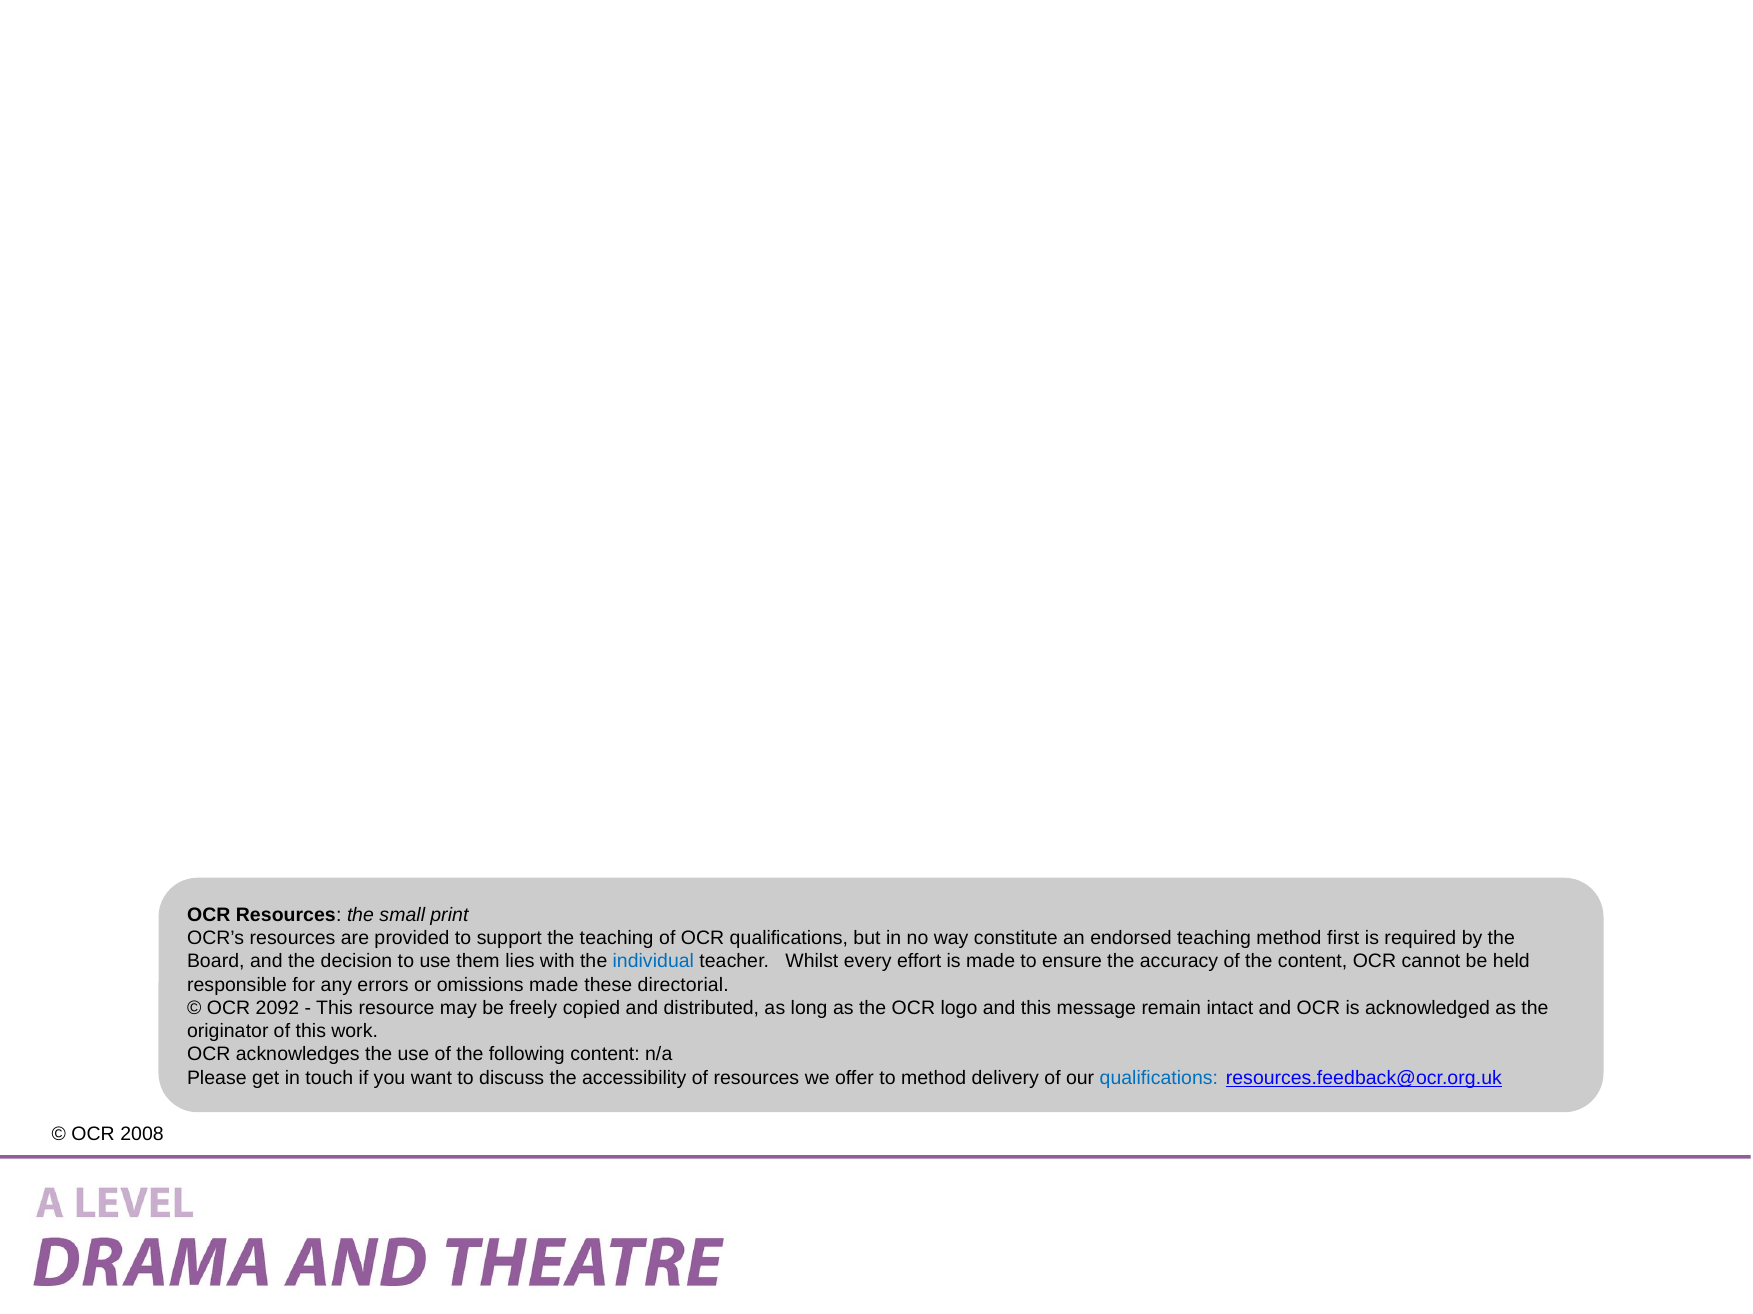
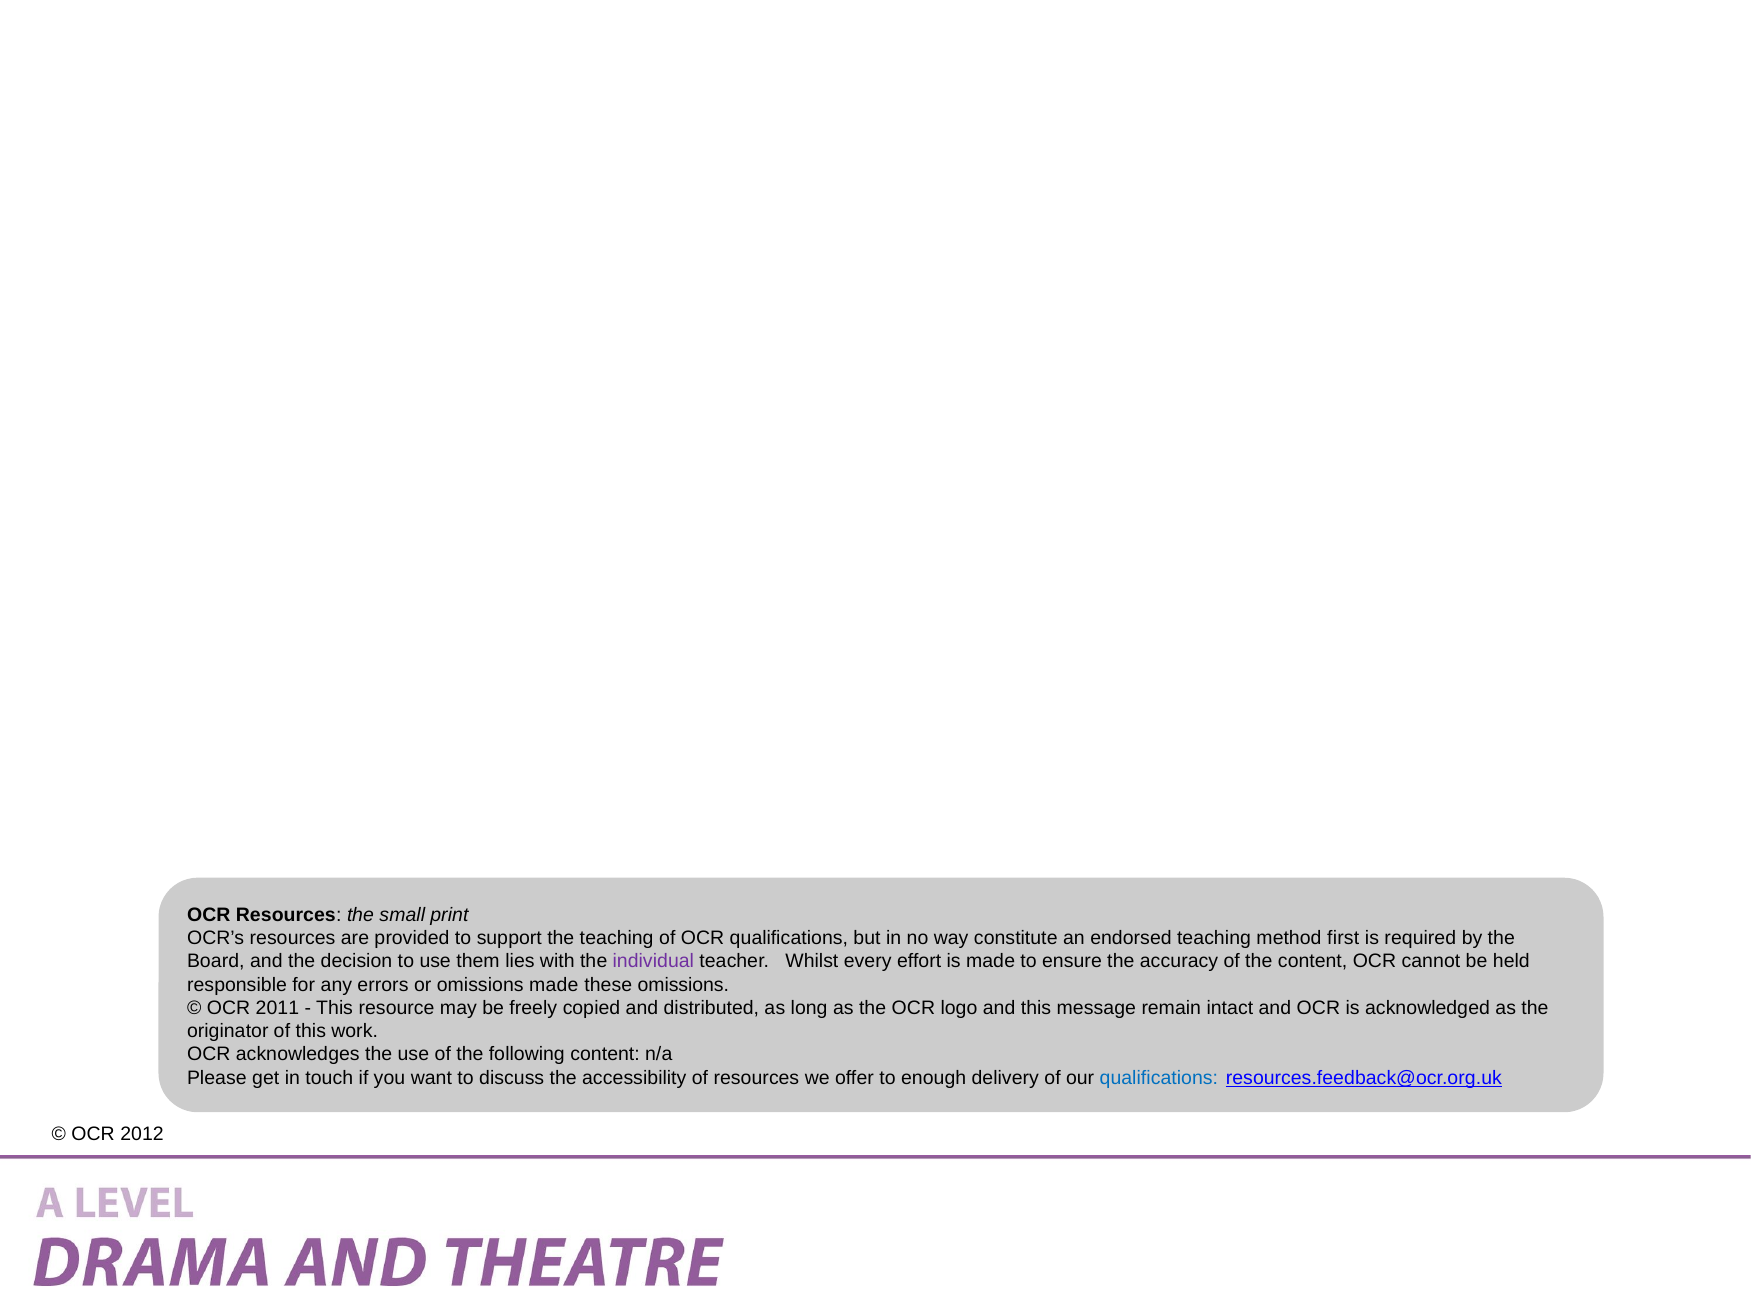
individual colour: blue -> purple (653, 962)
these directorial: directorial -> omissions (683, 985)
2092: 2092 -> 2011 (277, 1009)
to method: method -> enough (934, 1079)
2008: 2008 -> 2012 (142, 1135)
